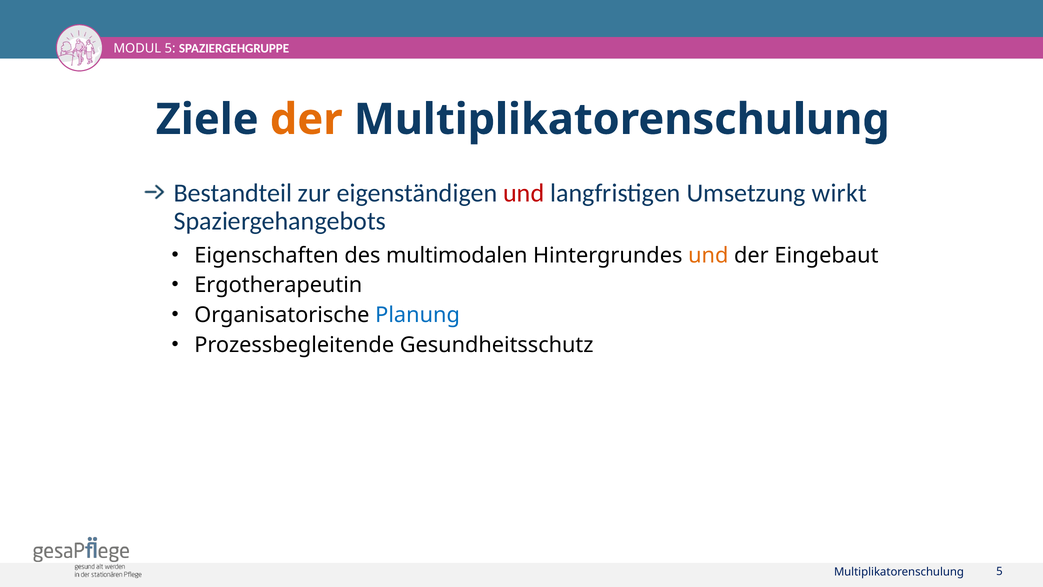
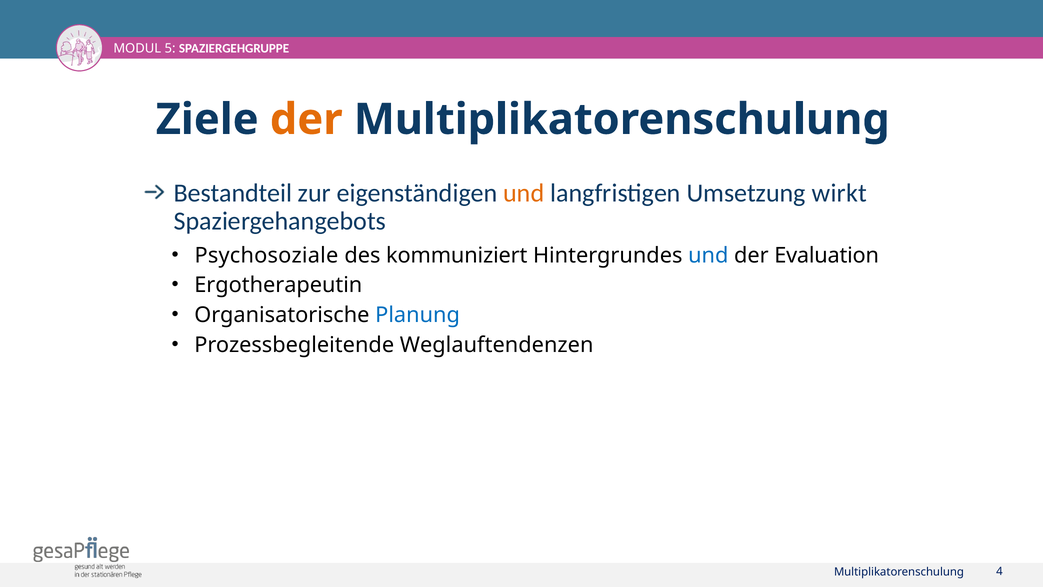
und colour: red -> orange (524, 193)
Eigenschaften: Eigenschaften -> Psychosoziale (266, 255)
multimodalen: multimodalen -> kommuniziert (457, 255)
und colour: orange -> blue (708, 255)
Eingebaut: Eingebaut -> Evaluation (827, 255)
Gesundheitsschutz: Gesundheitsschutz -> Weglauftendenzen (497, 345)
Multiplikatorenschulung 5: 5 -> 4 (999, 571)
